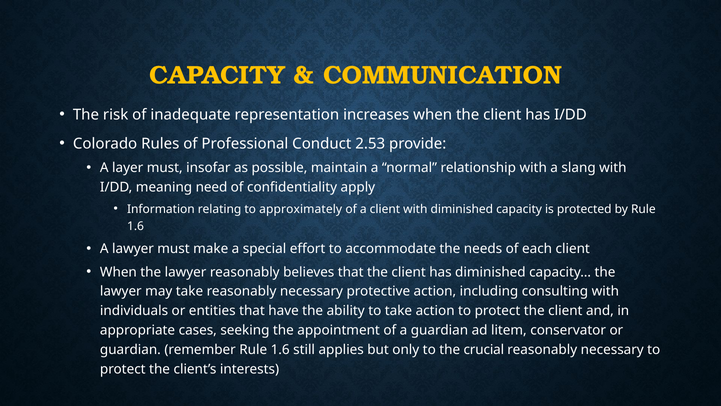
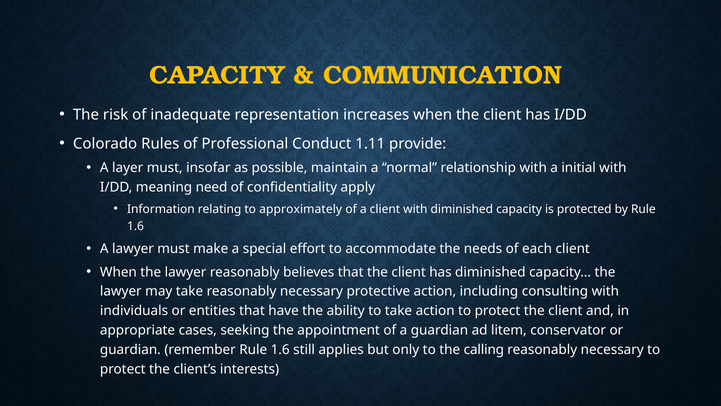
2.53: 2.53 -> 1.11 (370, 144)
slang: slang -> initial (579, 168)
crucial: crucial -> calling (484, 350)
